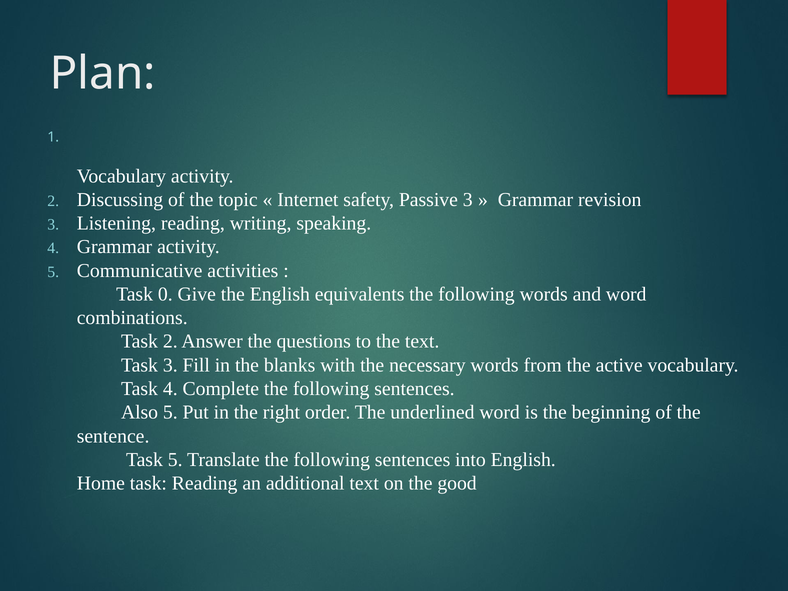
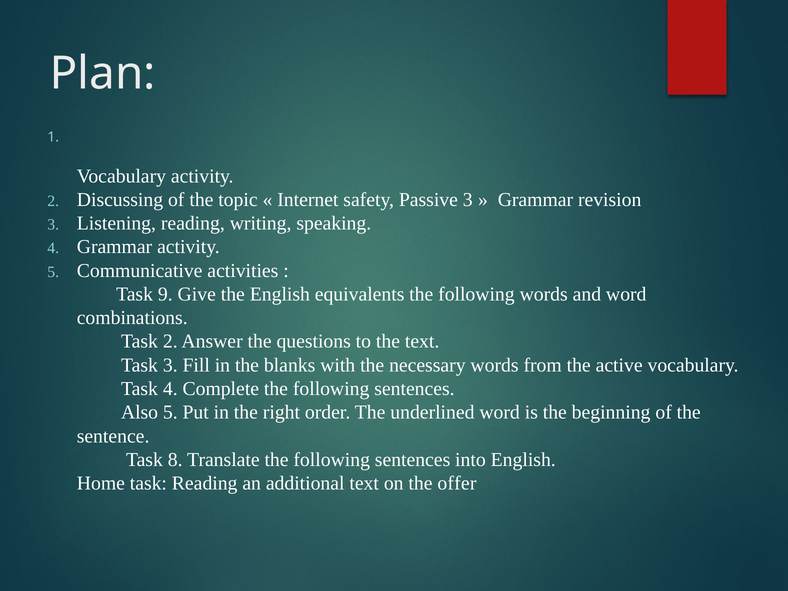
0: 0 -> 9 (165, 294)
Task 5: 5 -> 8 (175, 460)
good: good -> offer (457, 483)
